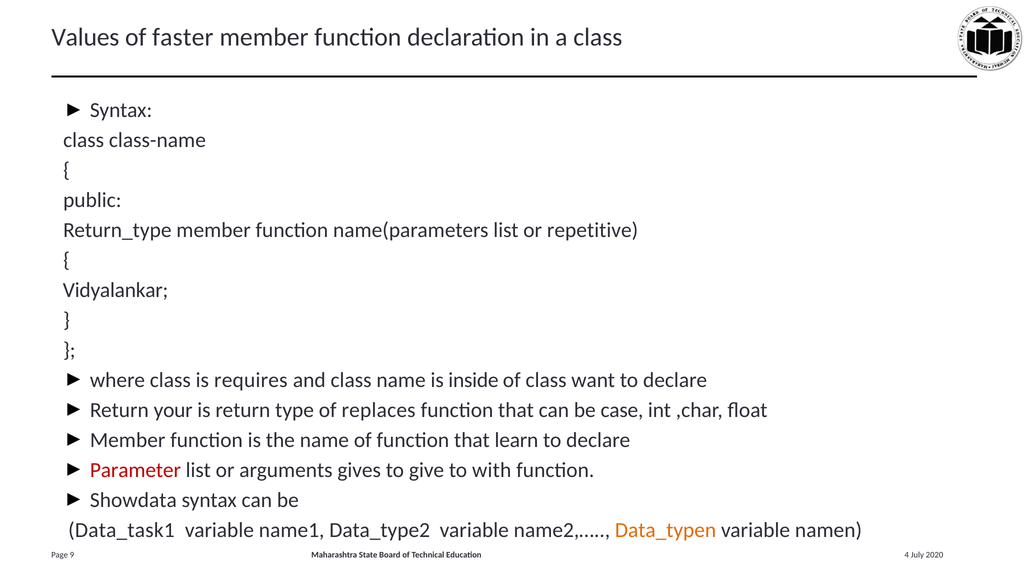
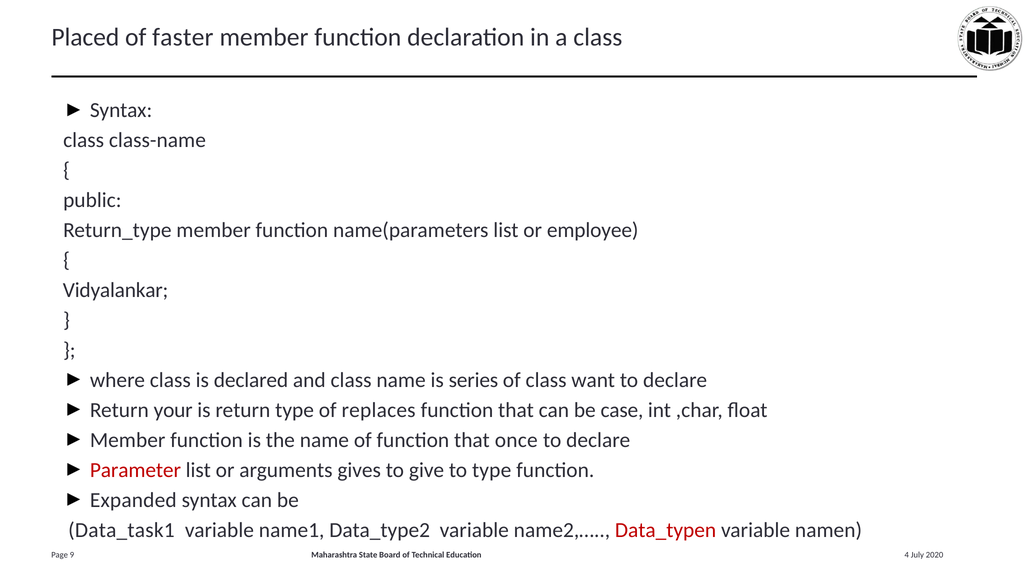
Values: Values -> Placed (85, 37)
repetitive: repetitive -> employee (593, 230)
requires: requires -> declared (251, 380)
inside: inside -> series (473, 380)
learn: learn -> once (516, 440)
to with: with -> type (492, 470)
Showdata: Showdata -> Expanded (133, 500)
Data_typen colour: orange -> red (666, 530)
